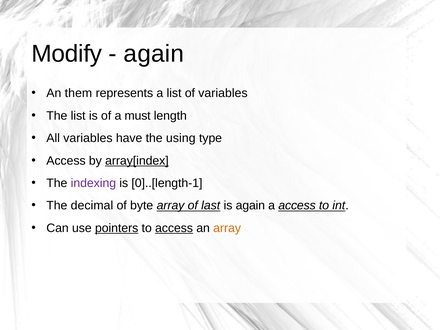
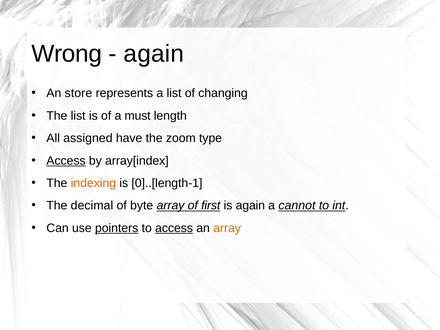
Modify: Modify -> Wrong (67, 54)
them: them -> store (78, 93)
of variables: variables -> changing (223, 93)
All variables: variables -> assigned (88, 138)
using: using -> zoom (181, 138)
Access underline: none -> present (66, 161)
array[index underline: present -> none (137, 161)
indexing colour: purple -> orange (93, 183)
last: last -> first (211, 206)
a access: access -> cannot (297, 206)
